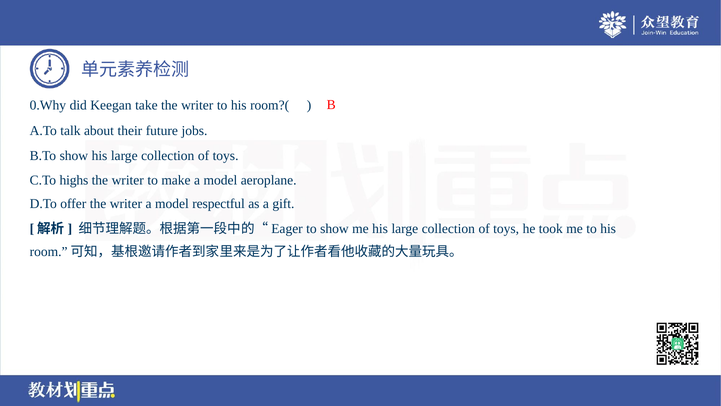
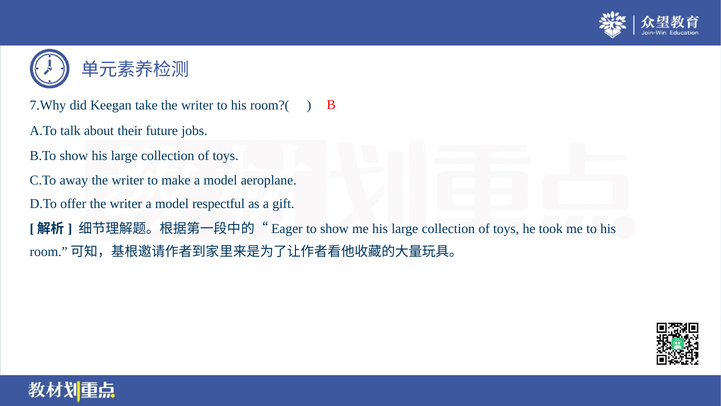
0.Why: 0.Why -> 7.Why (48, 105)
highs: highs -> away (74, 180)
